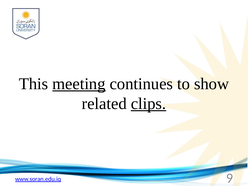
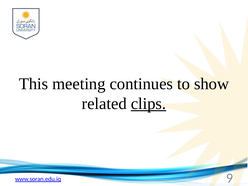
meeting underline: present -> none (79, 84)
